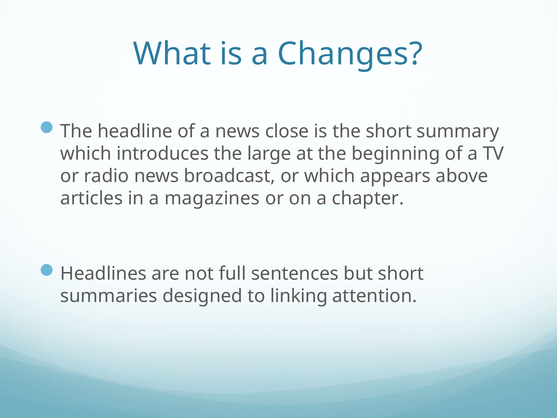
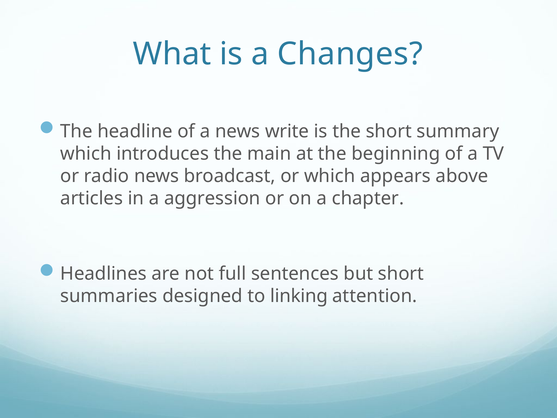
close: close -> write (287, 131)
large: large -> main (269, 154)
magazines: magazines -> aggression (212, 198)
